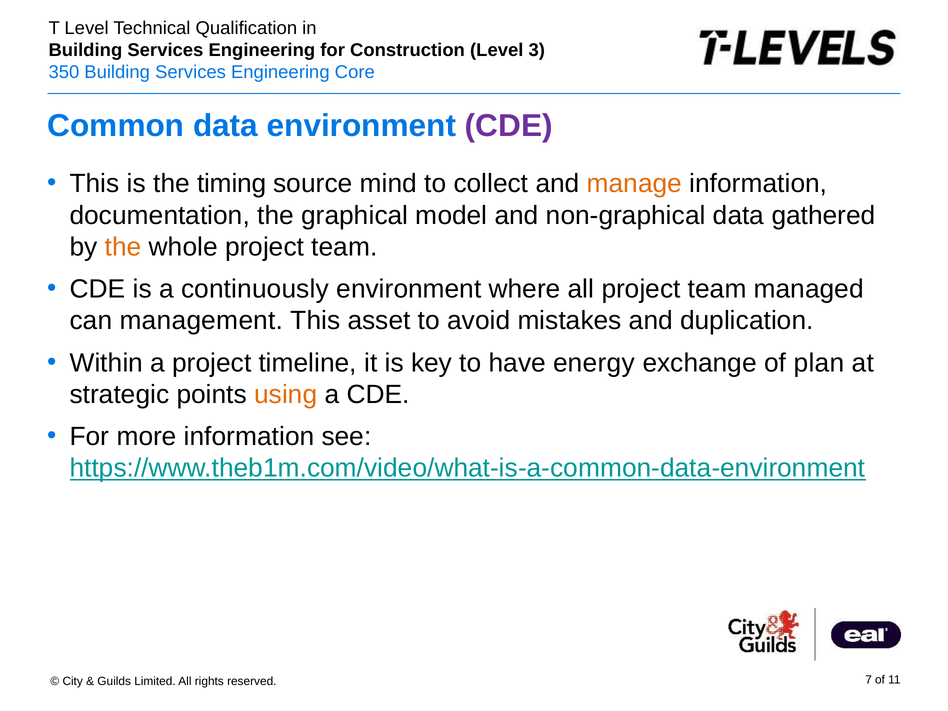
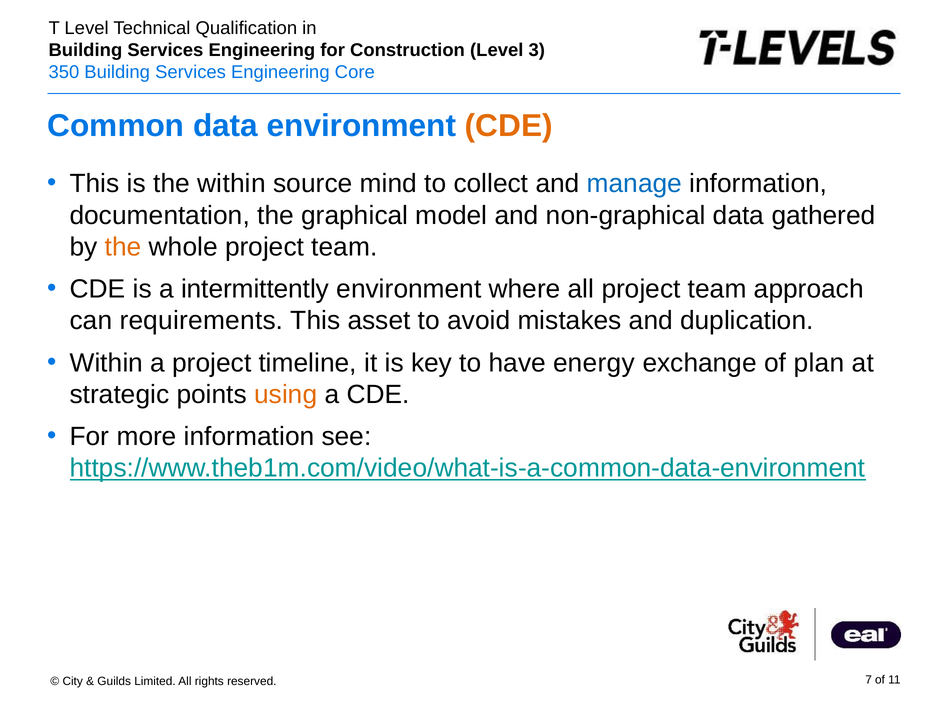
CDE colour: purple -> orange (509, 126)
the timing: timing -> within (231, 184)
manage colour: orange -> blue (634, 184)
continuously: continuously -> intermittently (255, 289)
managed: managed -> approach (809, 289)
management: management -> requirements (201, 321)
